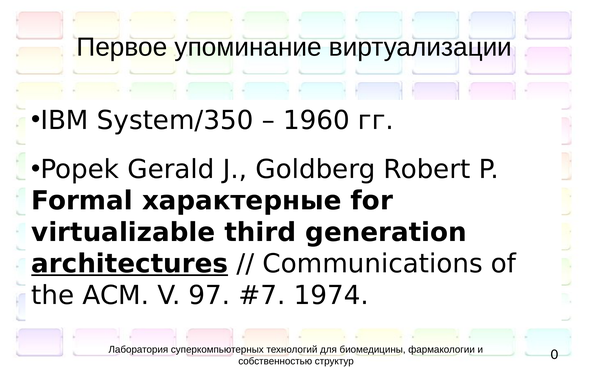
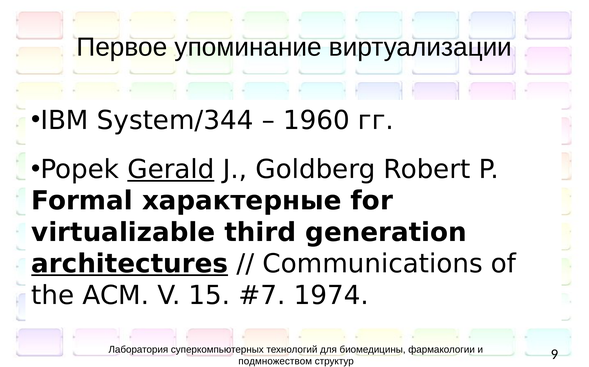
System/350: System/350 -> System/344 (175, 120)
Gerald underline: none -> present (171, 169)
97: 97 -> 15 (209, 295)
собственностью: собственностью -> подмножеством (275, 361)
0: 0 -> 9 (554, 354)
